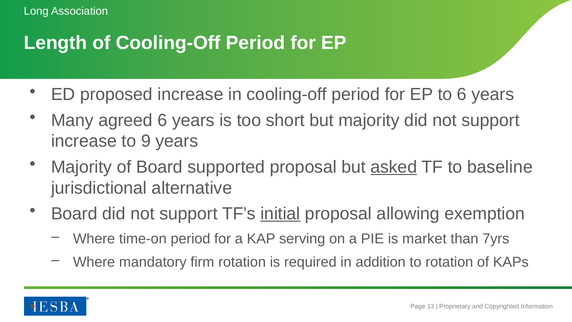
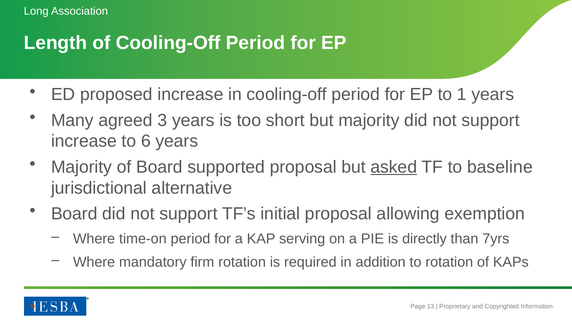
to 6: 6 -> 1 (462, 94)
agreed 6: 6 -> 3 (162, 120)
9: 9 -> 6 (146, 141)
initial underline: present -> none (280, 214)
market: market -> directly (424, 239)
